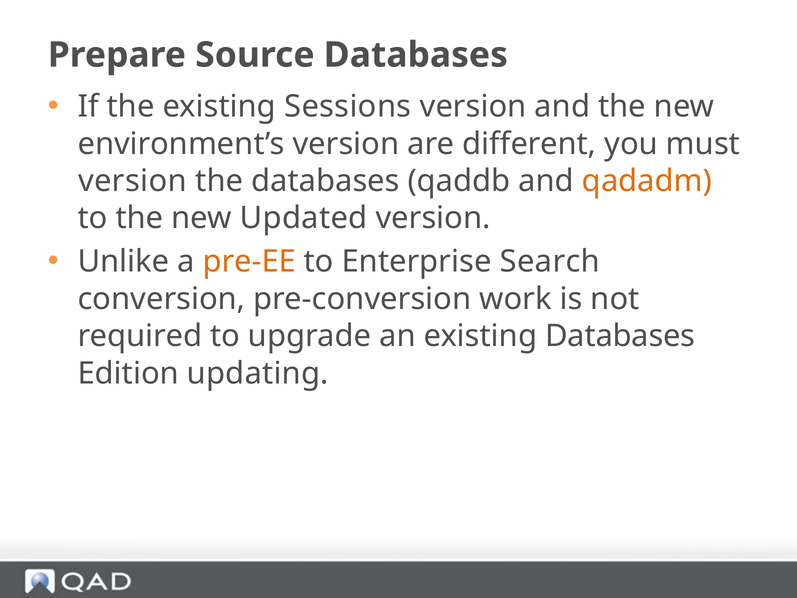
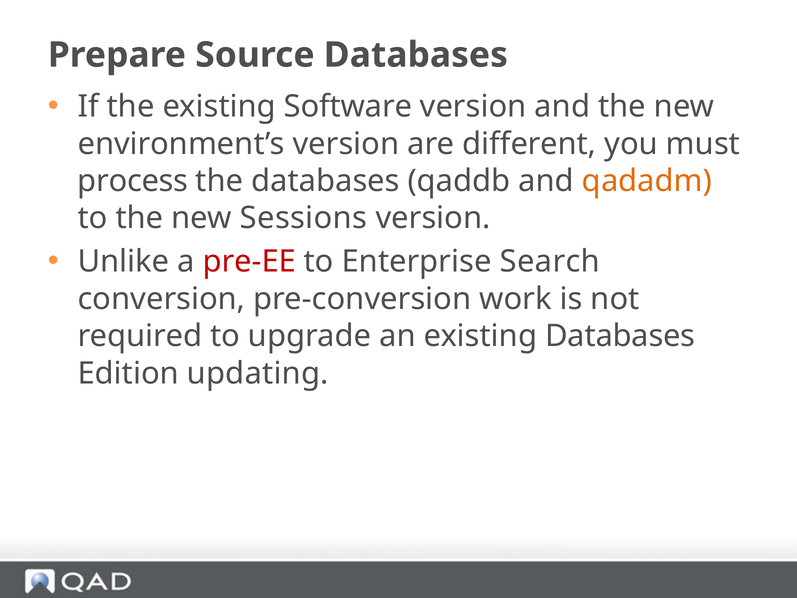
Sessions: Sessions -> Software (348, 106)
version: version -> process (133, 181)
Updated: Updated -> Sessions (304, 218)
pre-EE colour: orange -> red (249, 262)
